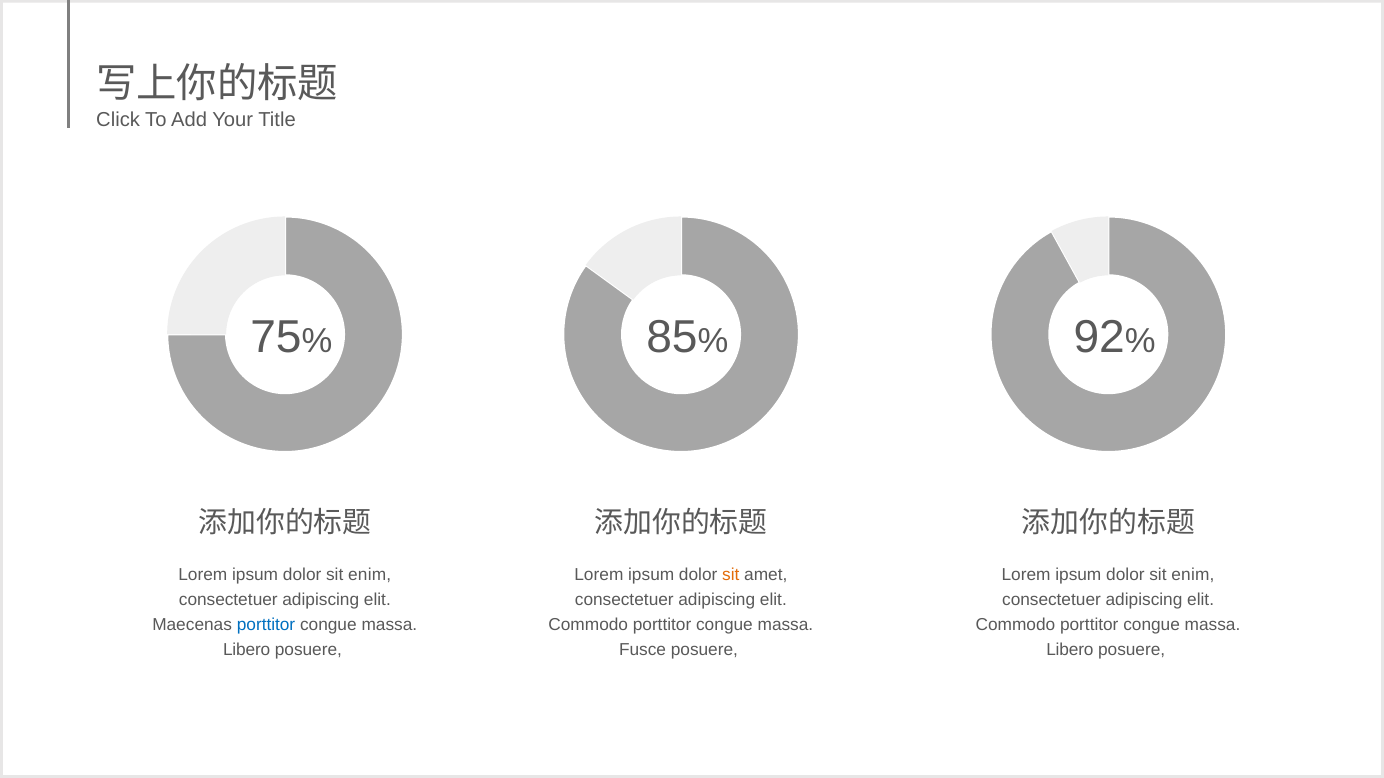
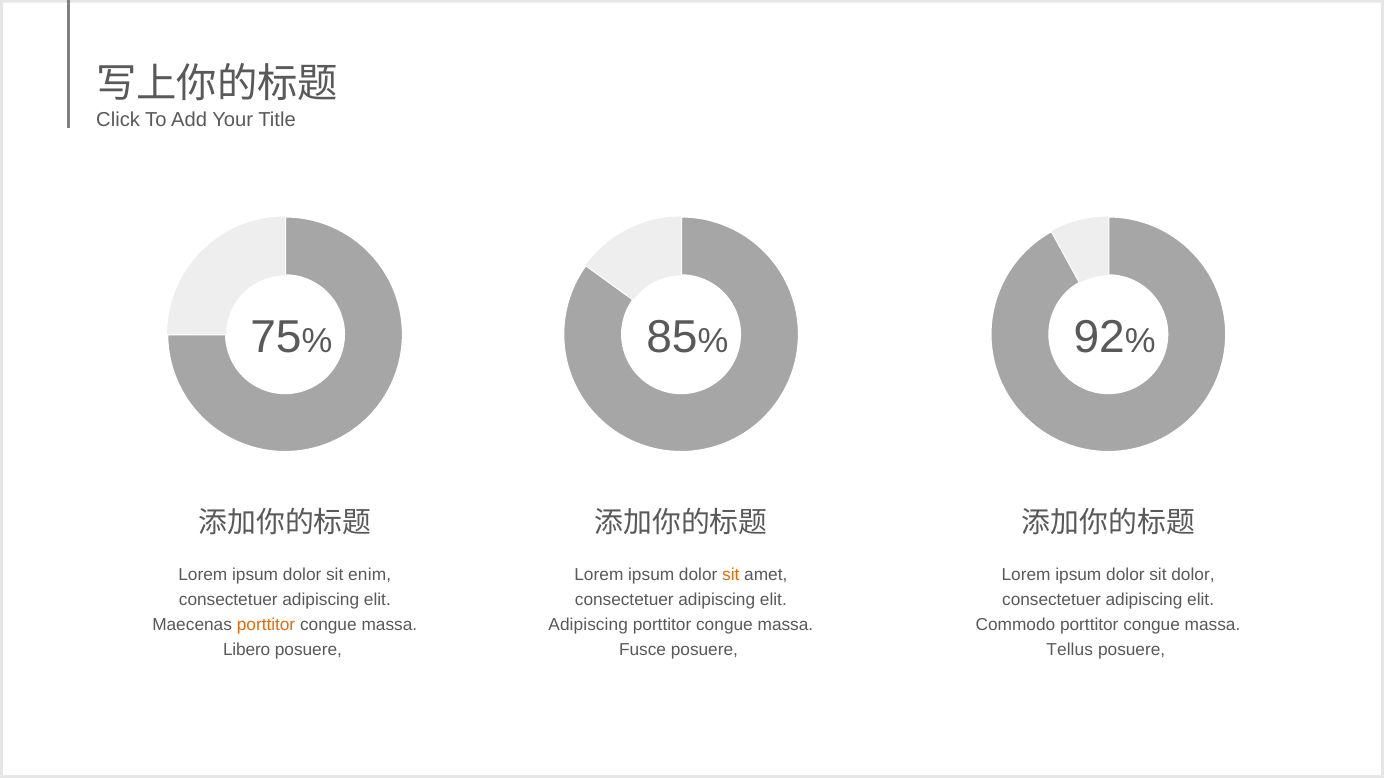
enim: enim -> dolor (1193, 576)
porttitor colour: blue -> orange (266, 625)
Commodo: Commodo -> Adipiscing (588, 625)
Libero: Libero -> Tellus (1070, 650)
